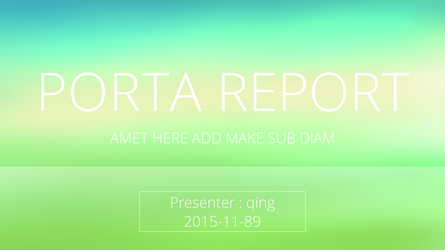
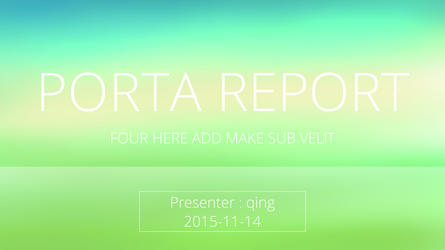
AMET: AMET -> FOUR (129, 139)
DIAM: DIAM -> VELIT (317, 139)
2015-11-89: 2015-11-89 -> 2015-11-14 (222, 222)
